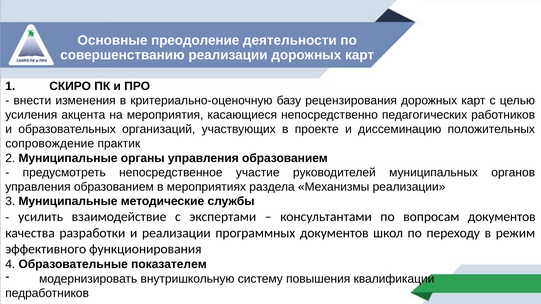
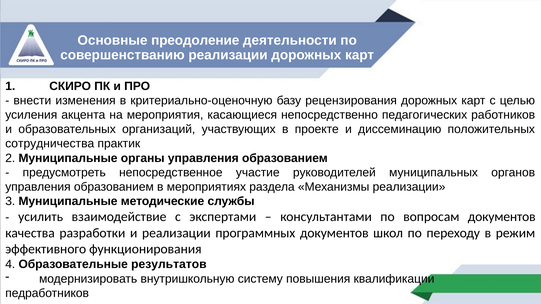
сопровождение: сопровождение -> сотрудничества (50, 144)
показателем: показателем -> результатов (169, 265)
